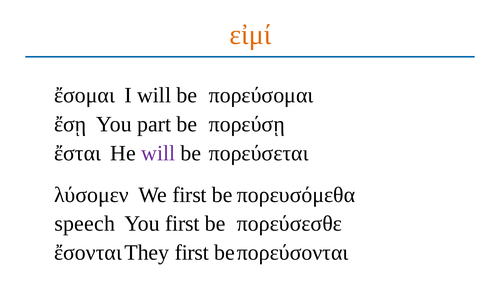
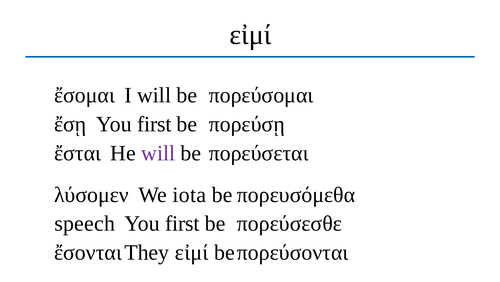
εἰμί colour: orange -> black (250, 35)
ἔσῃ You part: part -> first (154, 124)
We first: first -> iota (189, 194)
first: first -> εἰμί (192, 252)
